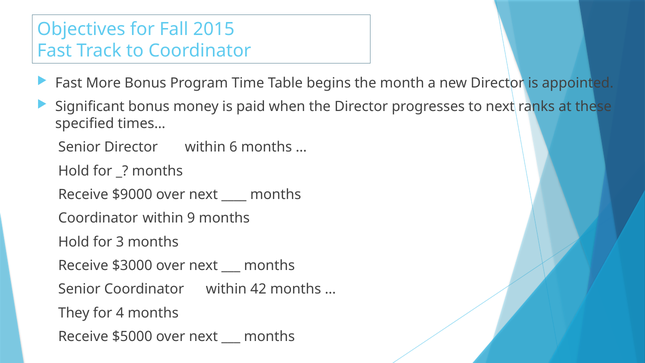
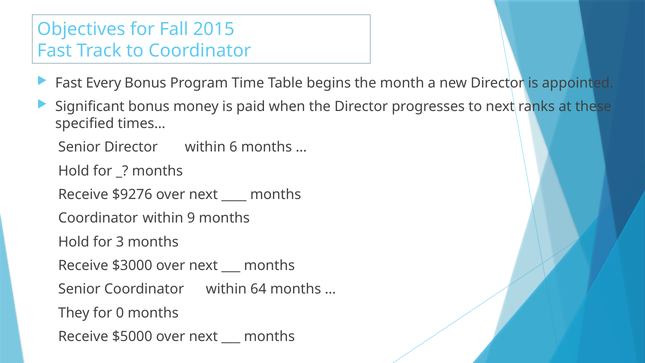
More: More -> Every (103, 83)
$9000: $9000 -> $9276 (132, 194)
42: 42 -> 64 (258, 289)
4: 4 -> 0 (120, 313)
